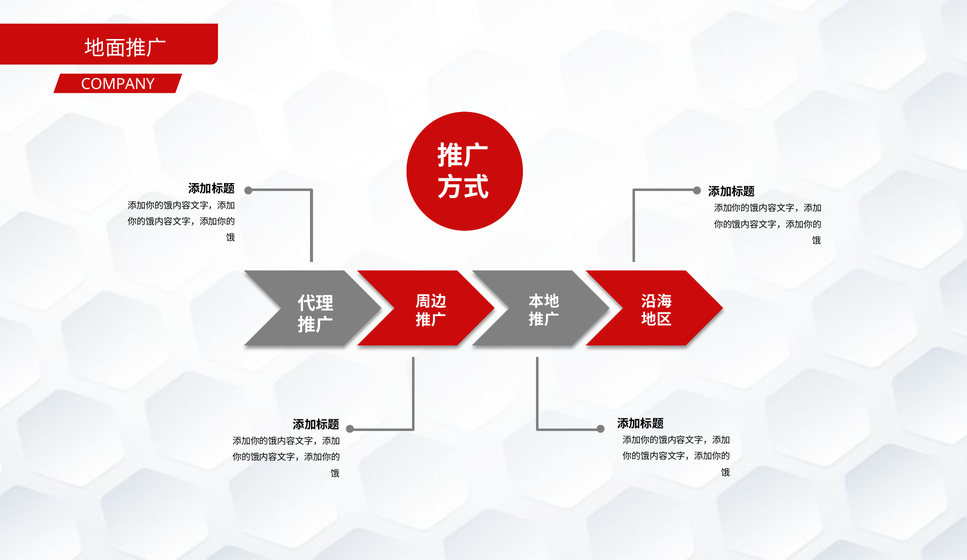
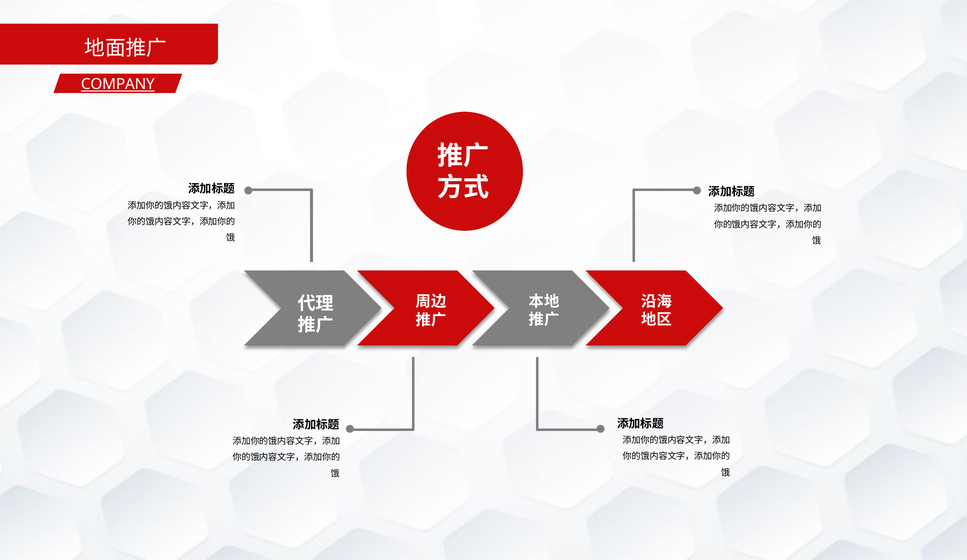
COMPANY underline: none -> present (118, 84)
